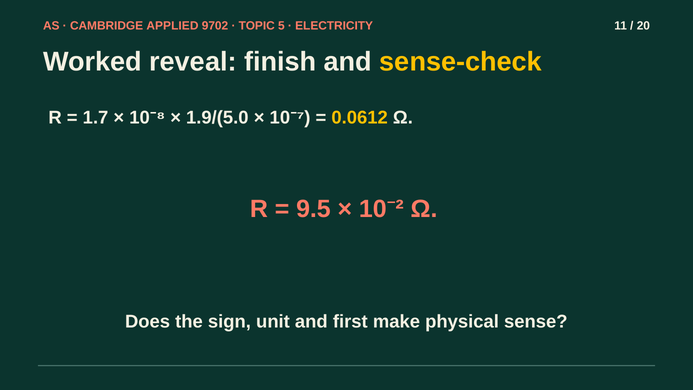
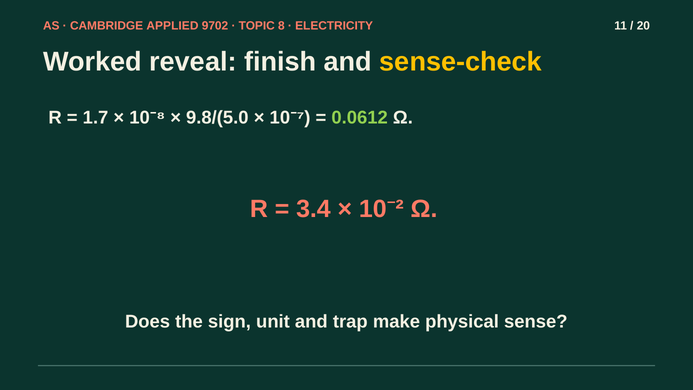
5: 5 -> 8 (281, 26)
1.9/(5.0: 1.9/(5.0 -> 9.8/(5.0 (217, 118)
0.0612 colour: yellow -> light green (360, 118)
9.5: 9.5 -> 3.4 (313, 209)
first: first -> trap (350, 321)
